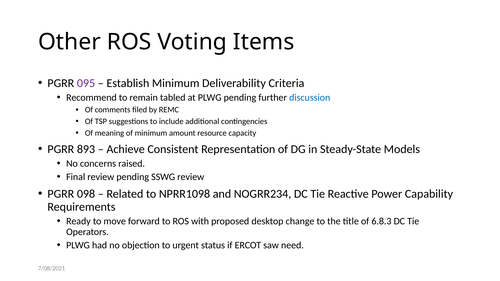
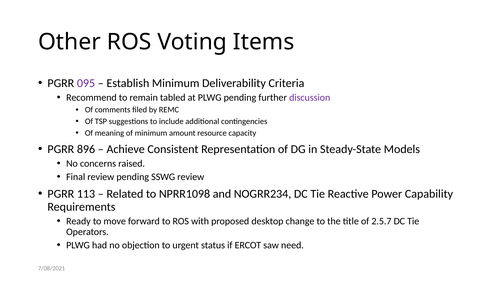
discussion colour: blue -> purple (310, 98)
893: 893 -> 896 (86, 149)
098: 098 -> 113 (86, 194)
6.8.3: 6.8.3 -> 2.5.7 (381, 221)
